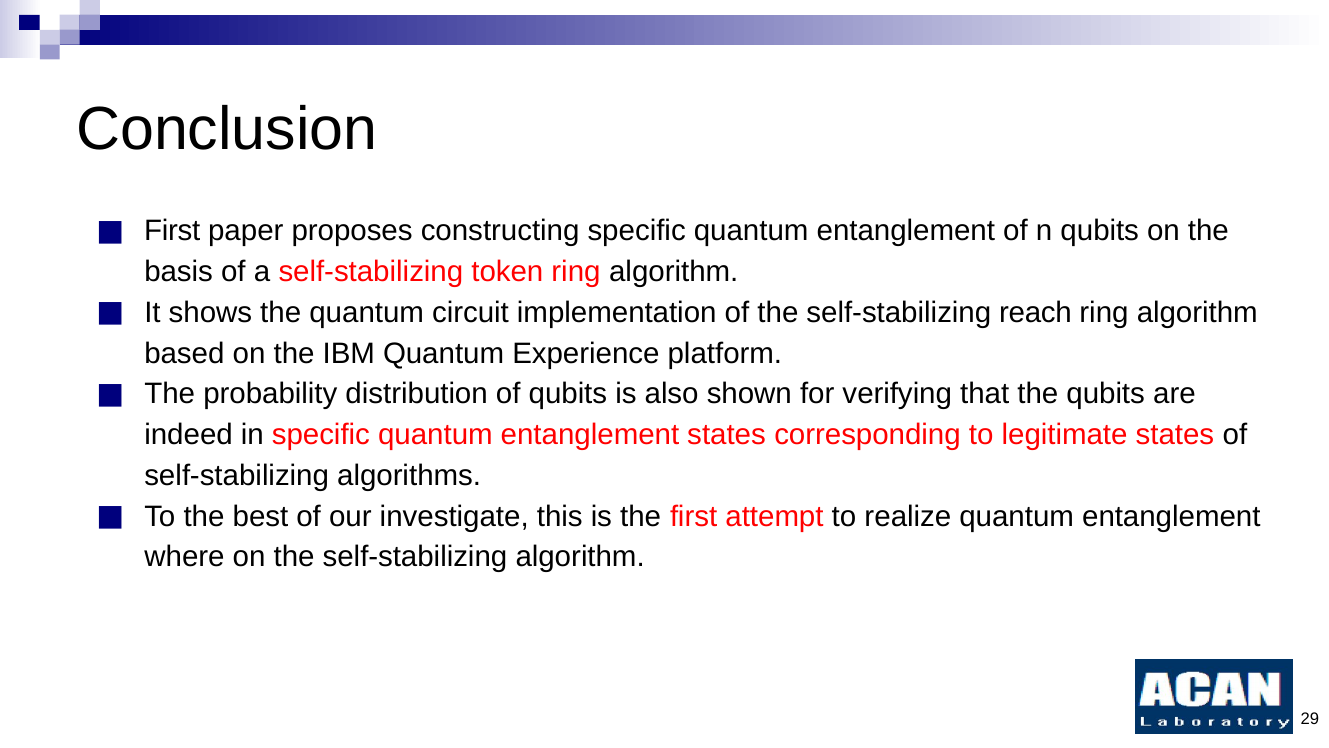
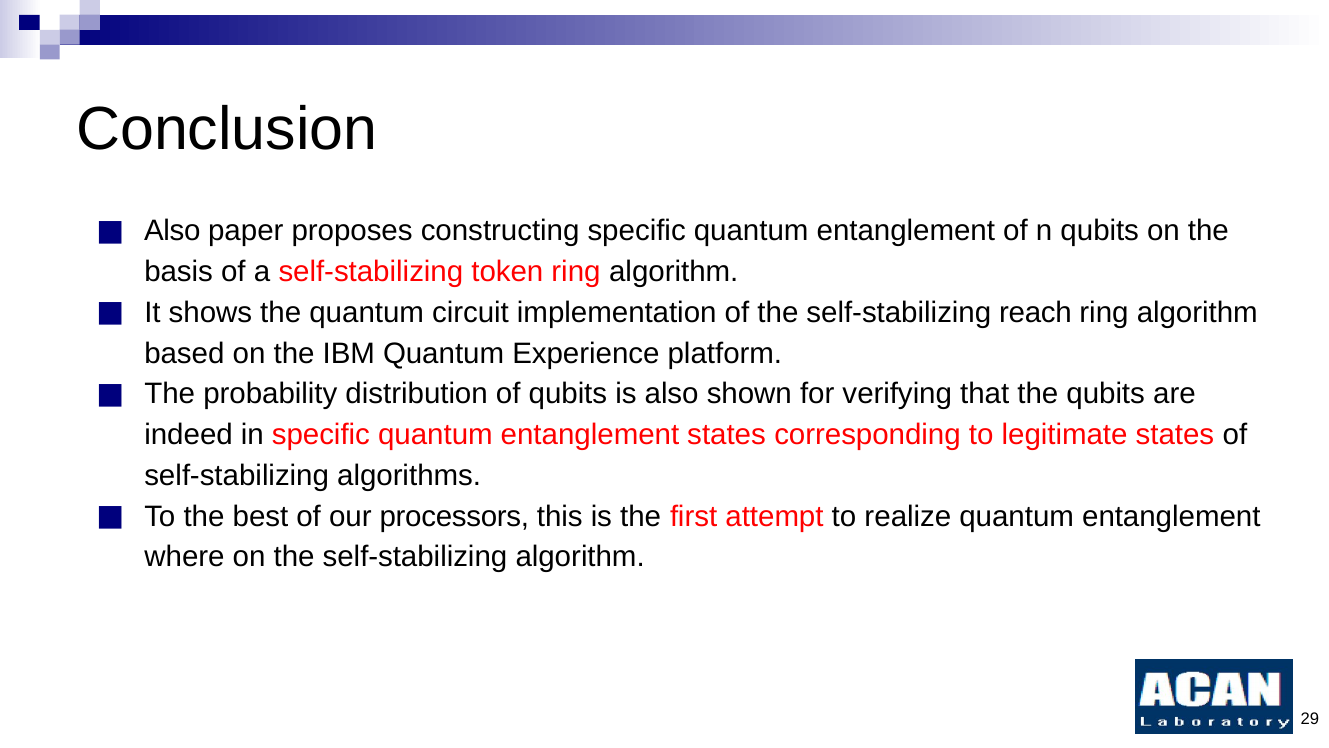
First: First -> Also (172, 231)
investigate: investigate -> processors (454, 516)
